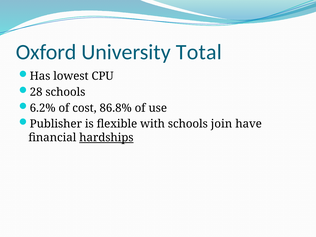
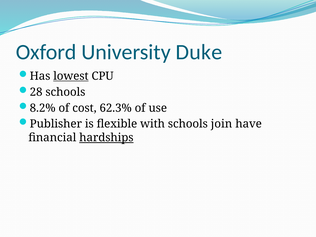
Total: Total -> Duke (199, 52)
lowest underline: none -> present (71, 76)
6.2%: 6.2% -> 8.2% (43, 108)
86.8%: 86.8% -> 62.3% (116, 108)
